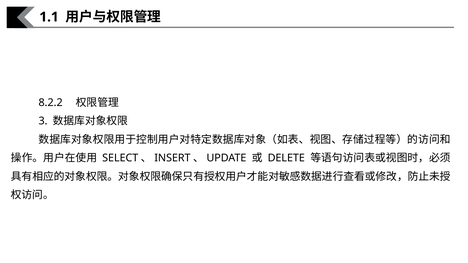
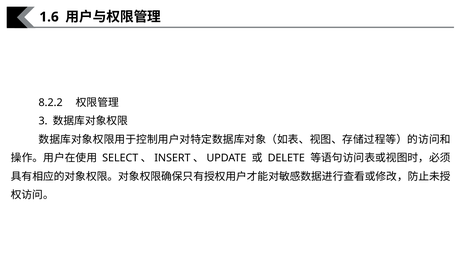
1.1: 1.1 -> 1.6 (49, 17)
